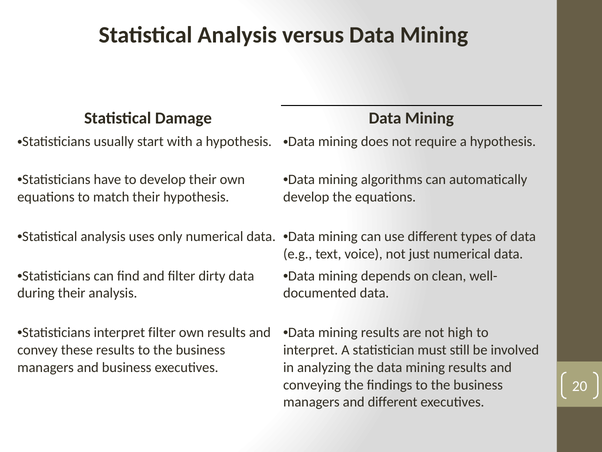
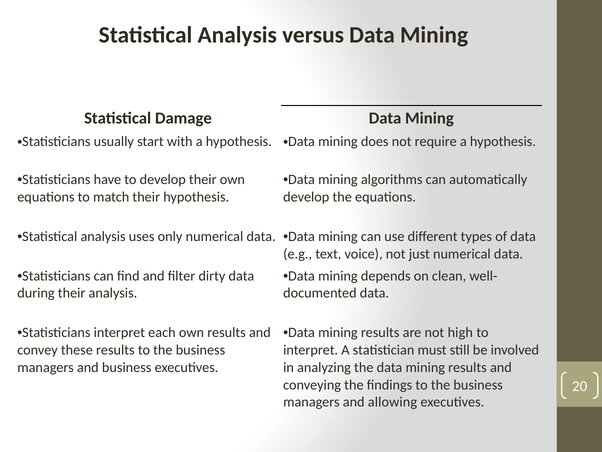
interpret filter: filter -> each (162, 332)
and different: different -> allowing (392, 402)
